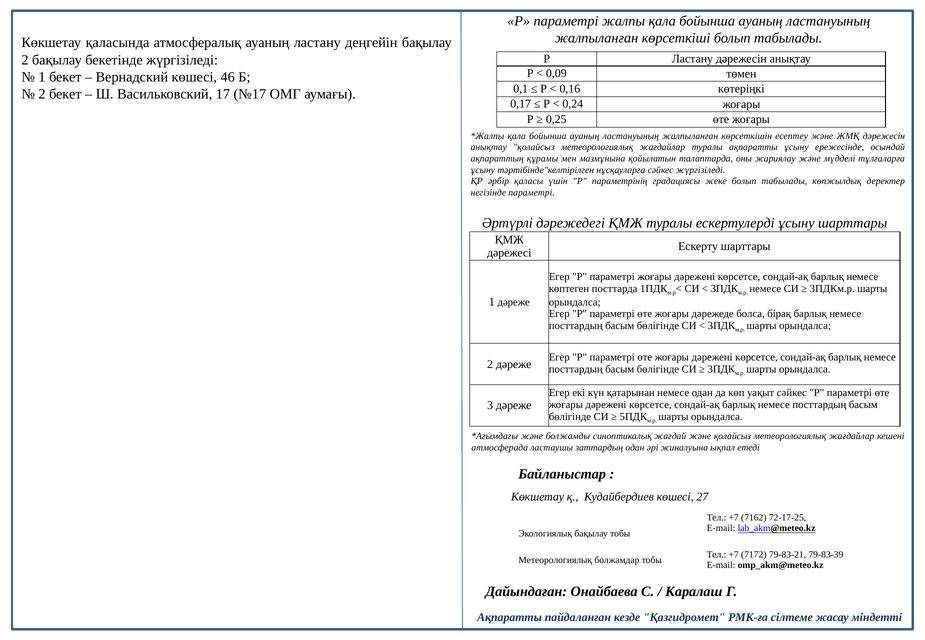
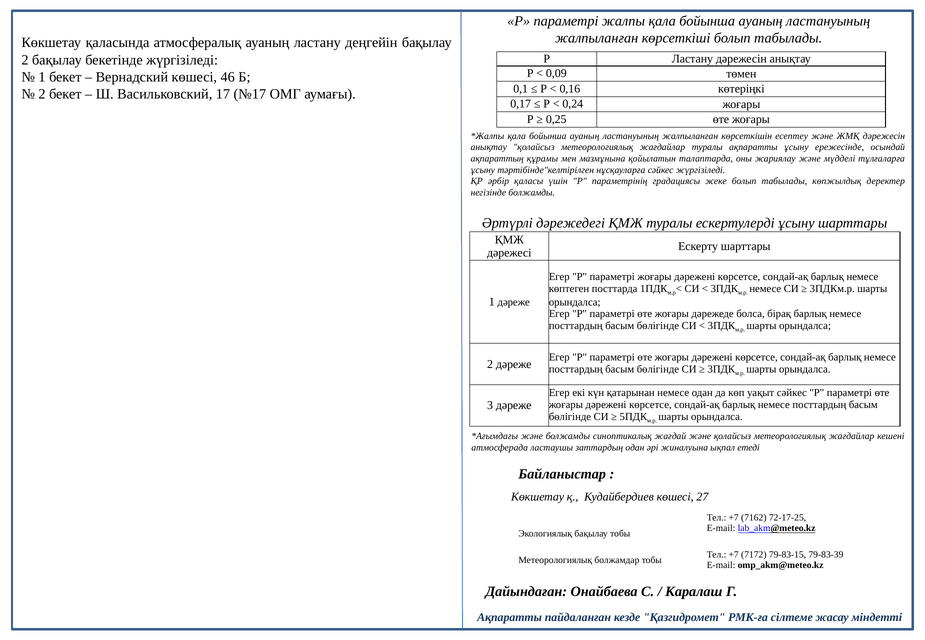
негізінде параметрі: параметрі -> болжамды (532, 193)
79-83-21: 79-83-21 -> 79-83-15 (788, 555)
